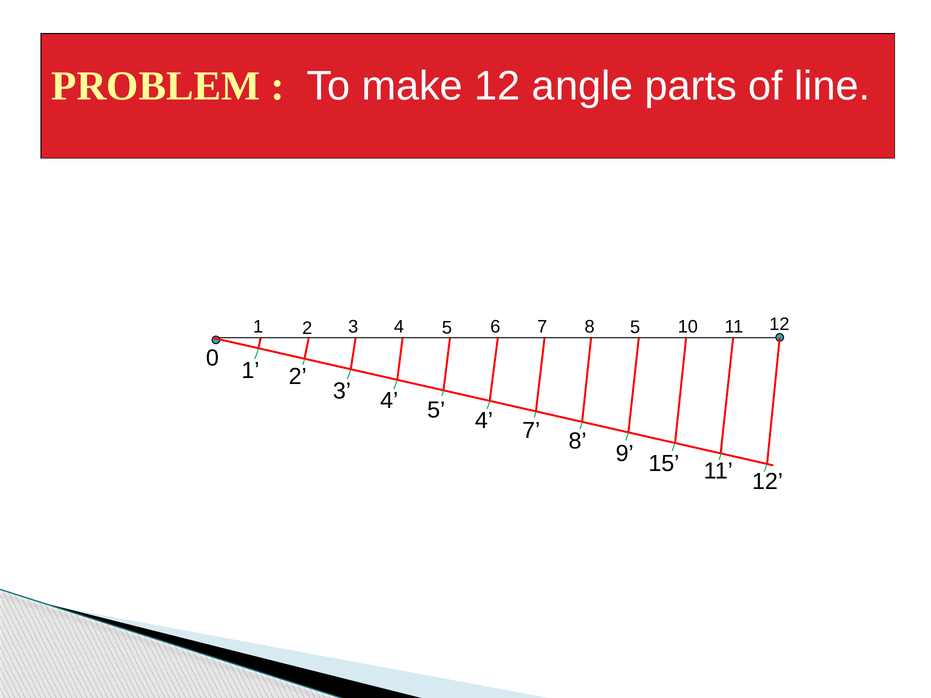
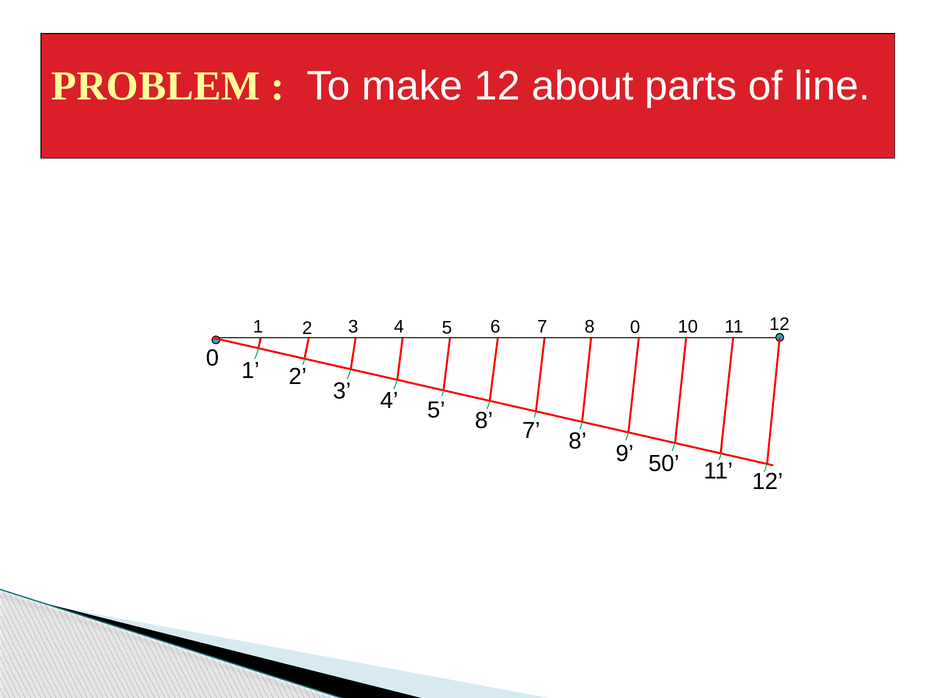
angle: angle -> about (583, 86)
8 5: 5 -> 0 (635, 328)
4: 4 -> 8 (484, 421)
15: 15 -> 50 (664, 464)
